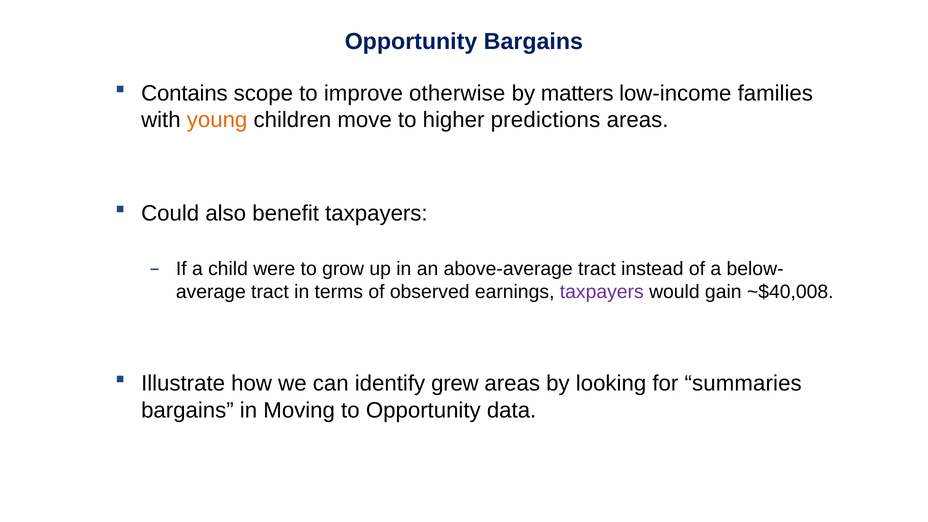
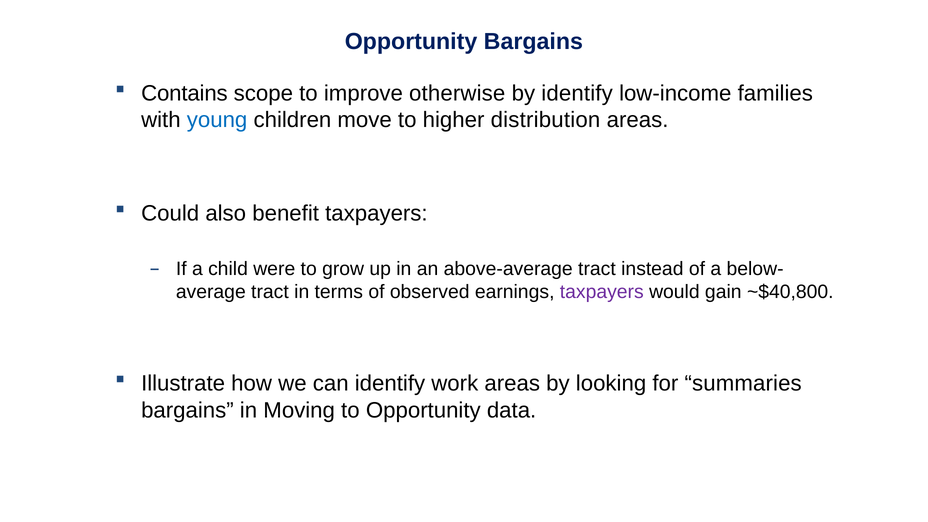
by matters: matters -> identify (577, 93)
young colour: orange -> blue (217, 120)
predictions: predictions -> distribution (545, 120)
~$40,008: ~$40,008 -> ~$40,800 (790, 292)
grew: grew -> work (455, 384)
